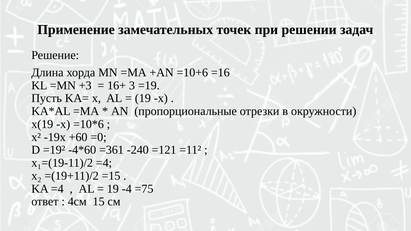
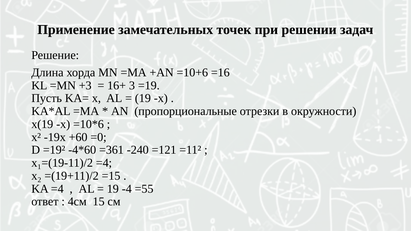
=75: =75 -> =55 (144, 189)
